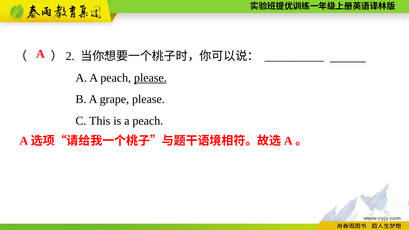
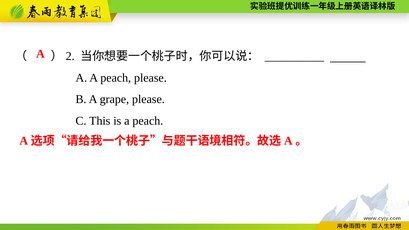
please underline: present -> none (150, 78)
